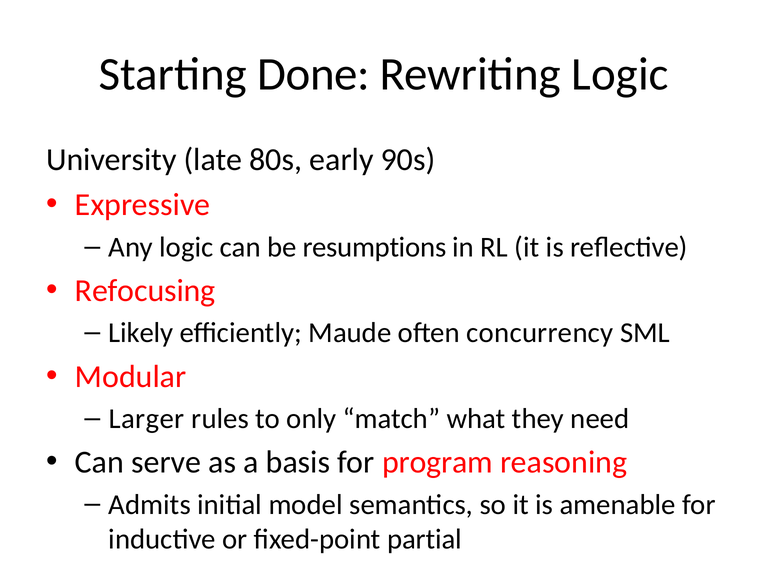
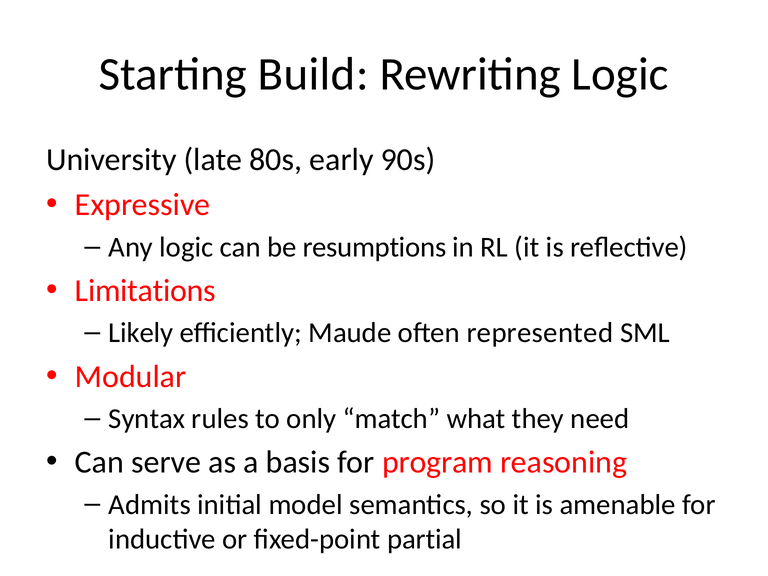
Done: Done -> Build (313, 74)
Refocusing: Refocusing -> Limitations (145, 291)
concurrency: concurrency -> represented (540, 333)
Larger: Larger -> Syntax (147, 419)
